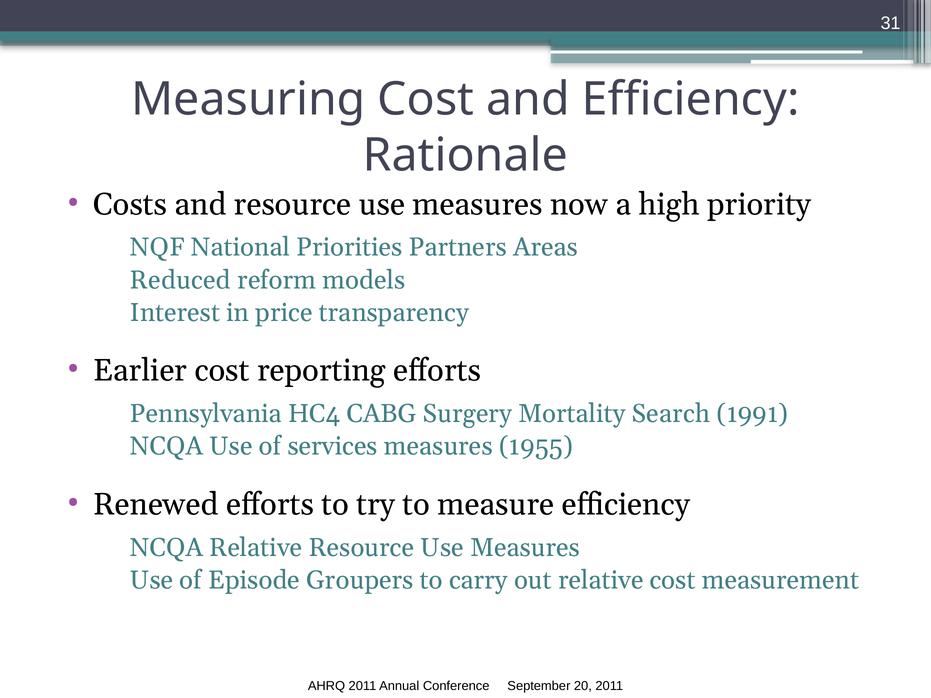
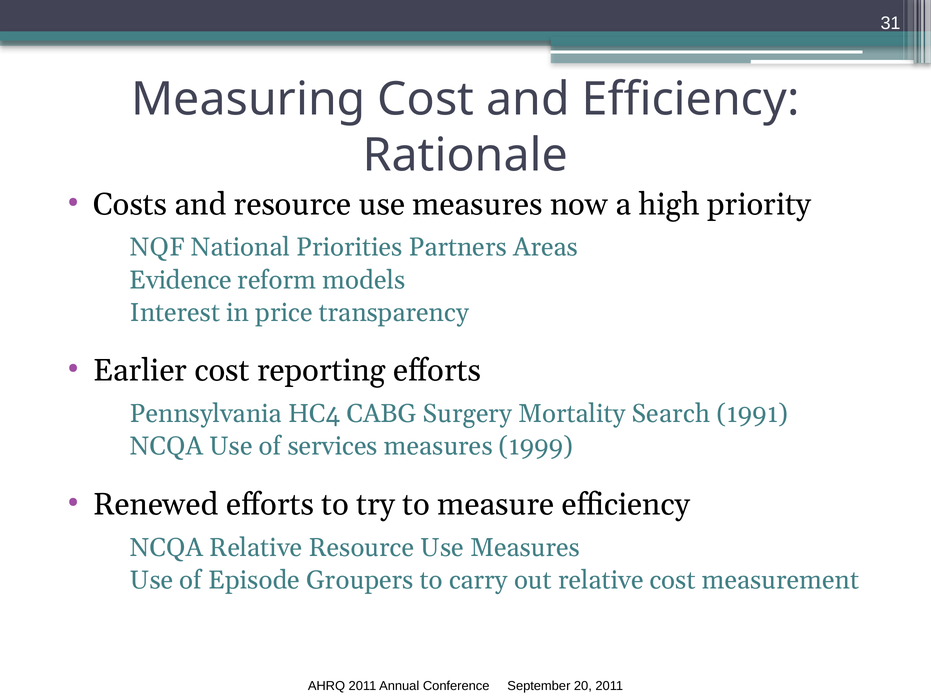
Reduced: Reduced -> Evidence (181, 280)
1955: 1955 -> 1999 (536, 447)
